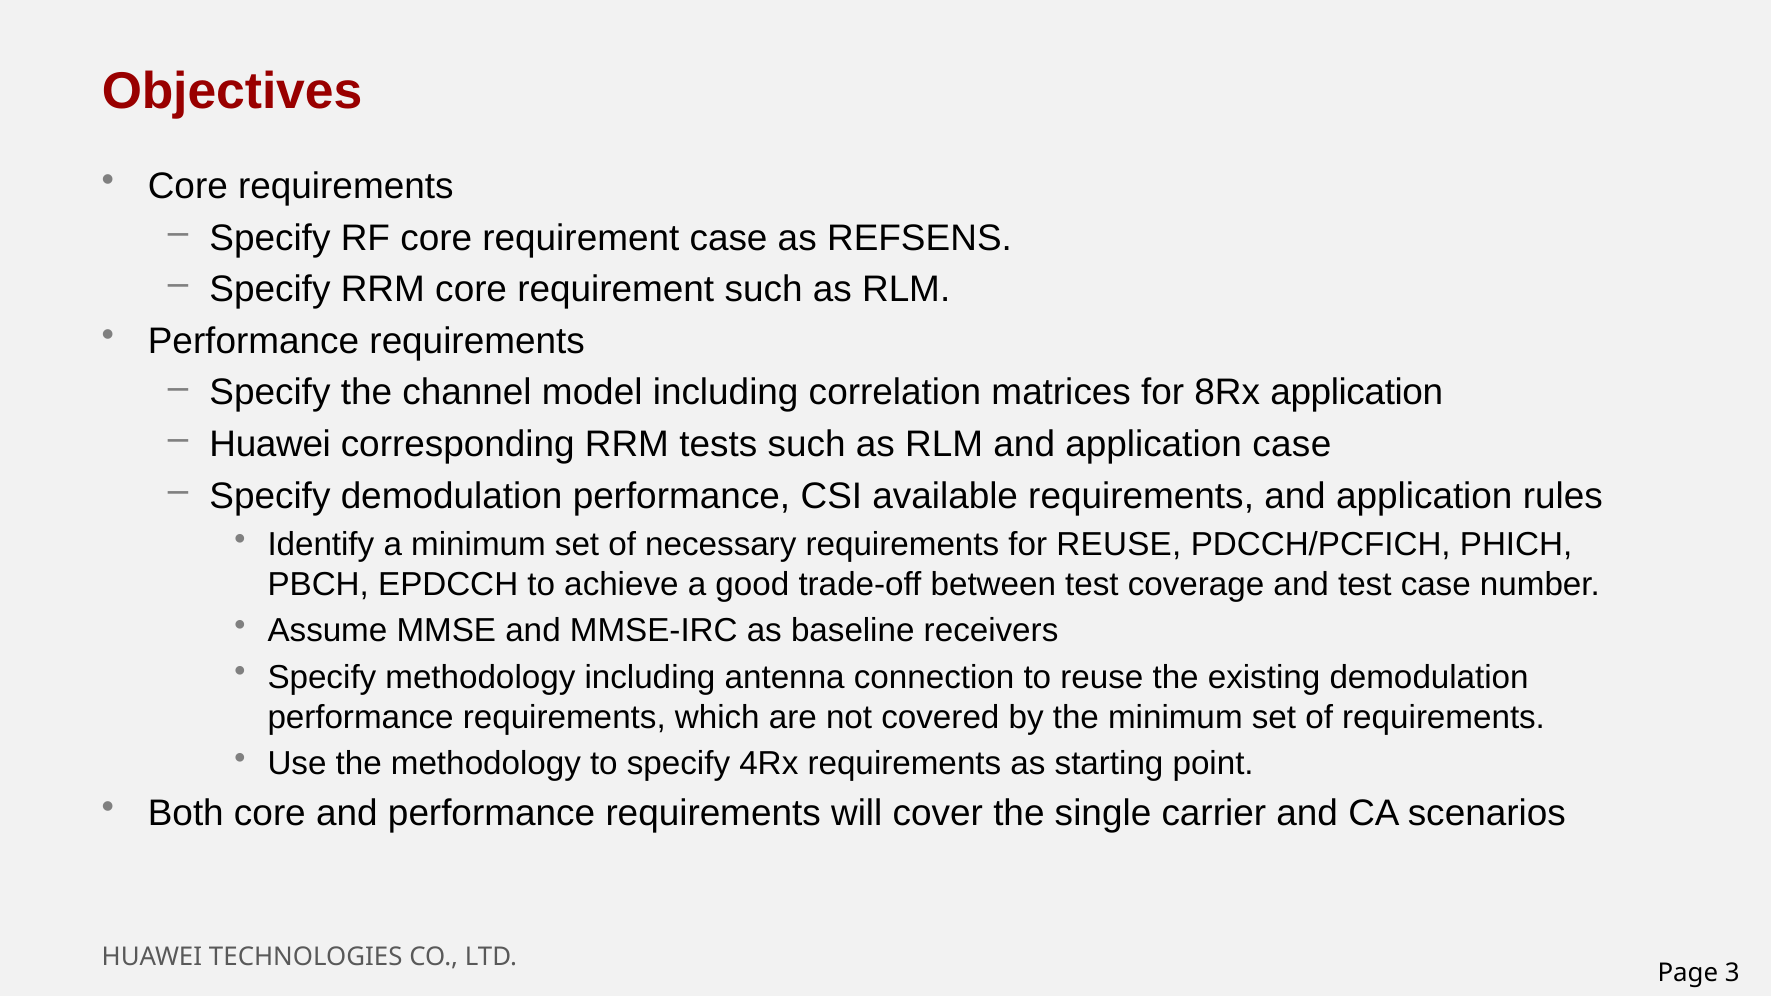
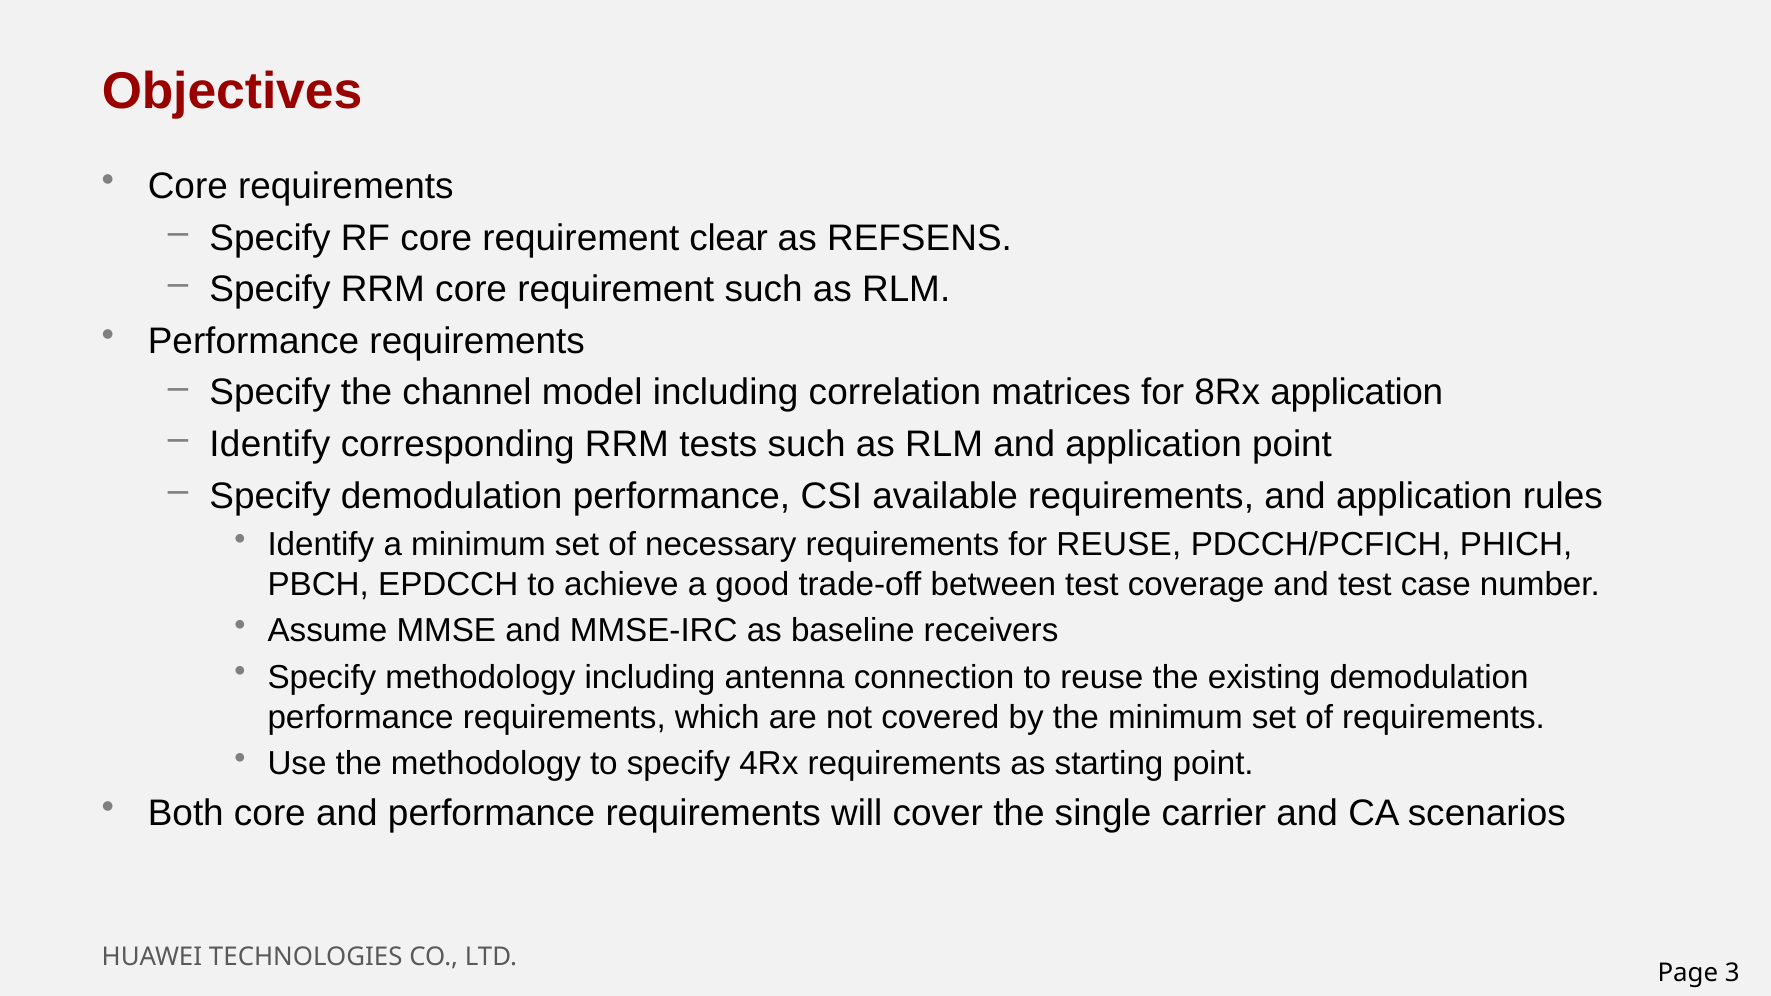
requirement case: case -> clear (729, 238)
Huawei: Huawei -> Identify (270, 444)
application case: case -> point (1292, 444)
